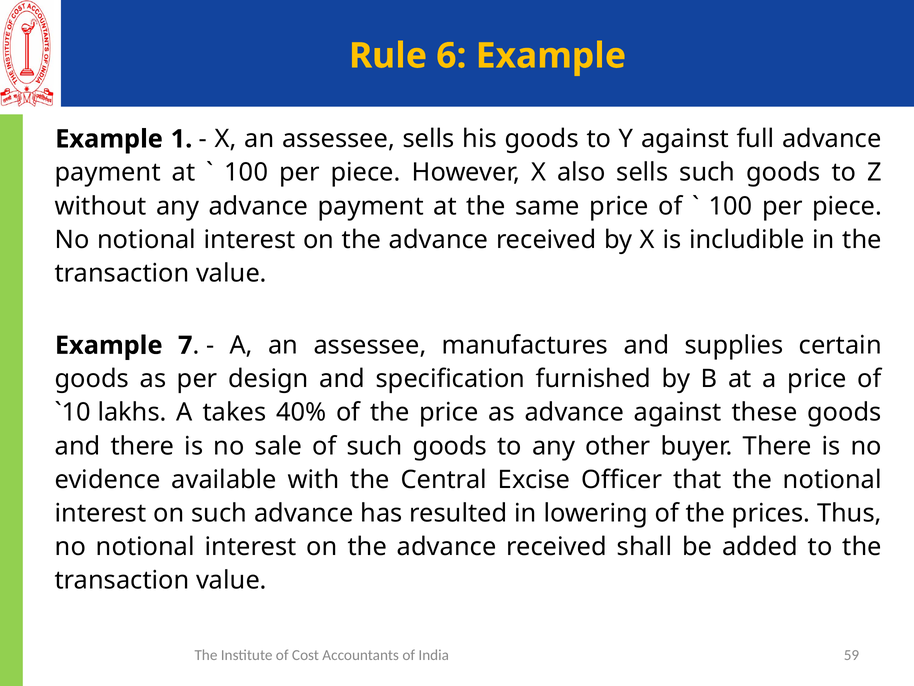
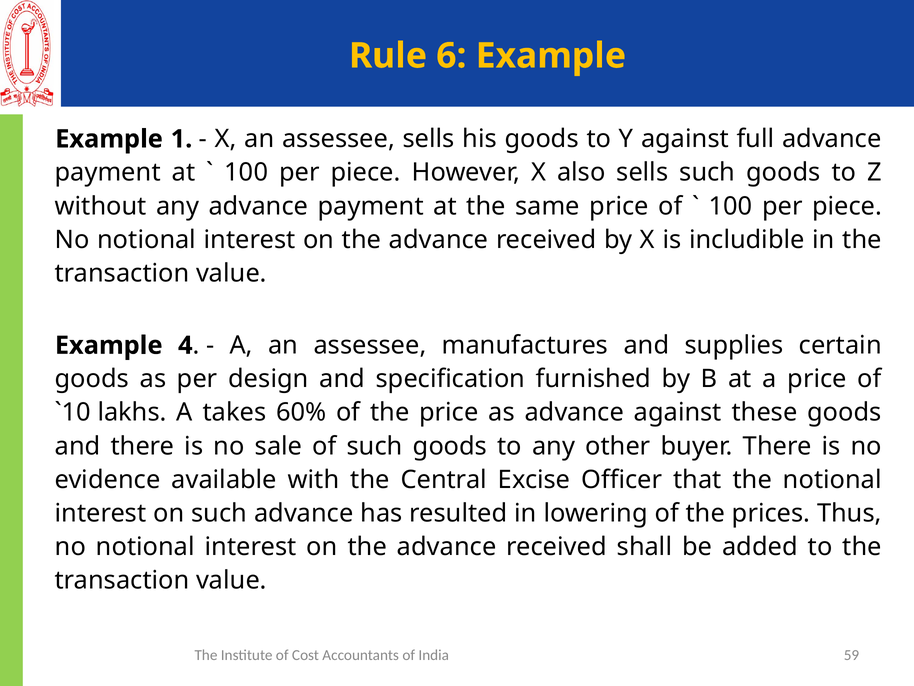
7: 7 -> 4 (185, 345)
40%: 40% -> 60% (301, 412)
